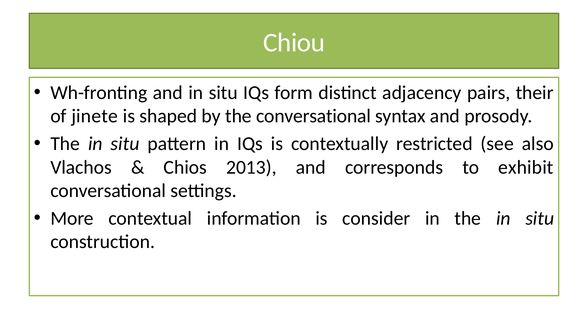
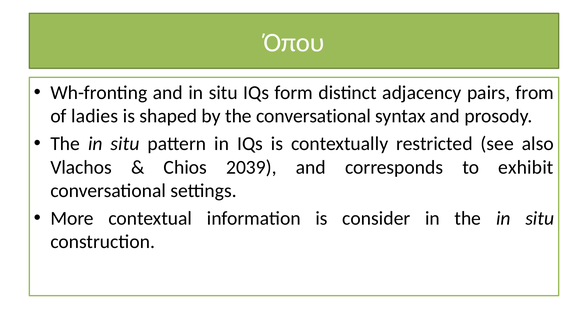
Chiou: Chiou -> Όπου (294, 43)
their: their -> from (535, 93)
jinete: jinete -> ladies (95, 116)
2013: 2013 -> 2039 (251, 167)
